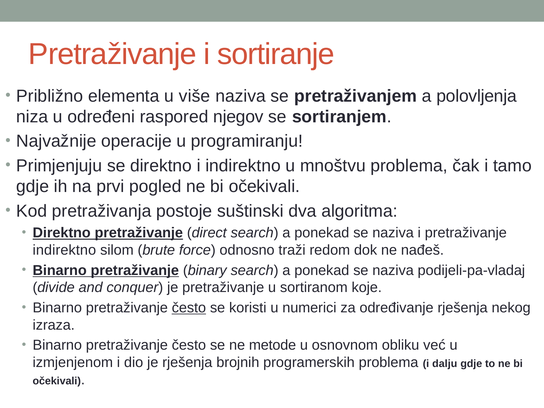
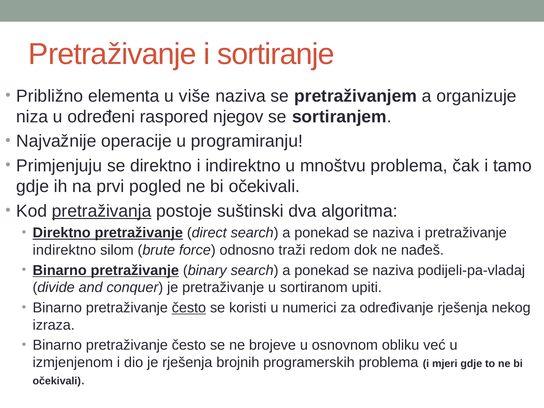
polovljenja: polovljenja -> organizuje (476, 96)
pretraživanja underline: none -> present (102, 211)
koje: koje -> upiti (367, 288)
metode: metode -> brojeve (272, 345)
dalju: dalju -> mjeri (445, 364)
